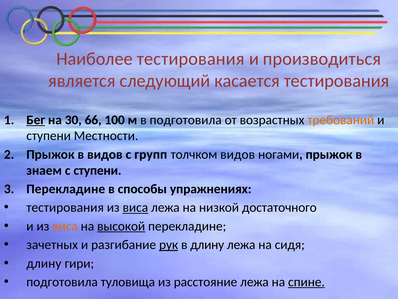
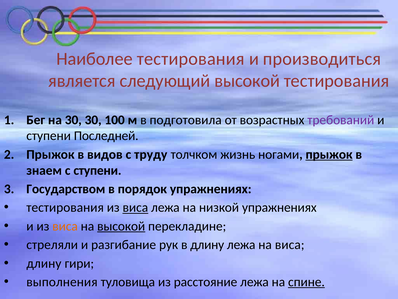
следующий касается: касается -> высокой (247, 81)
Бег underline: present -> none (36, 120)
30 66: 66 -> 30 (93, 120)
требований colour: orange -> purple (341, 120)
Местности: Местности -> Последней (106, 136)
групп: групп -> труду (151, 154)
толчком видов: видов -> жизнь (238, 154)
прыжок underline: none -> present (329, 154)
Перекладине: Перекладине -> Государством (66, 189)
способы: способы -> порядок (142, 189)
низкой достаточного: достаточного -> упражнениях (279, 207)
зачетных: зачетных -> стреляли (52, 244)
рук underline: present -> none (169, 244)
на сидя: сидя -> виса (290, 244)
подготовила: подготовила -> выполнения (62, 282)
